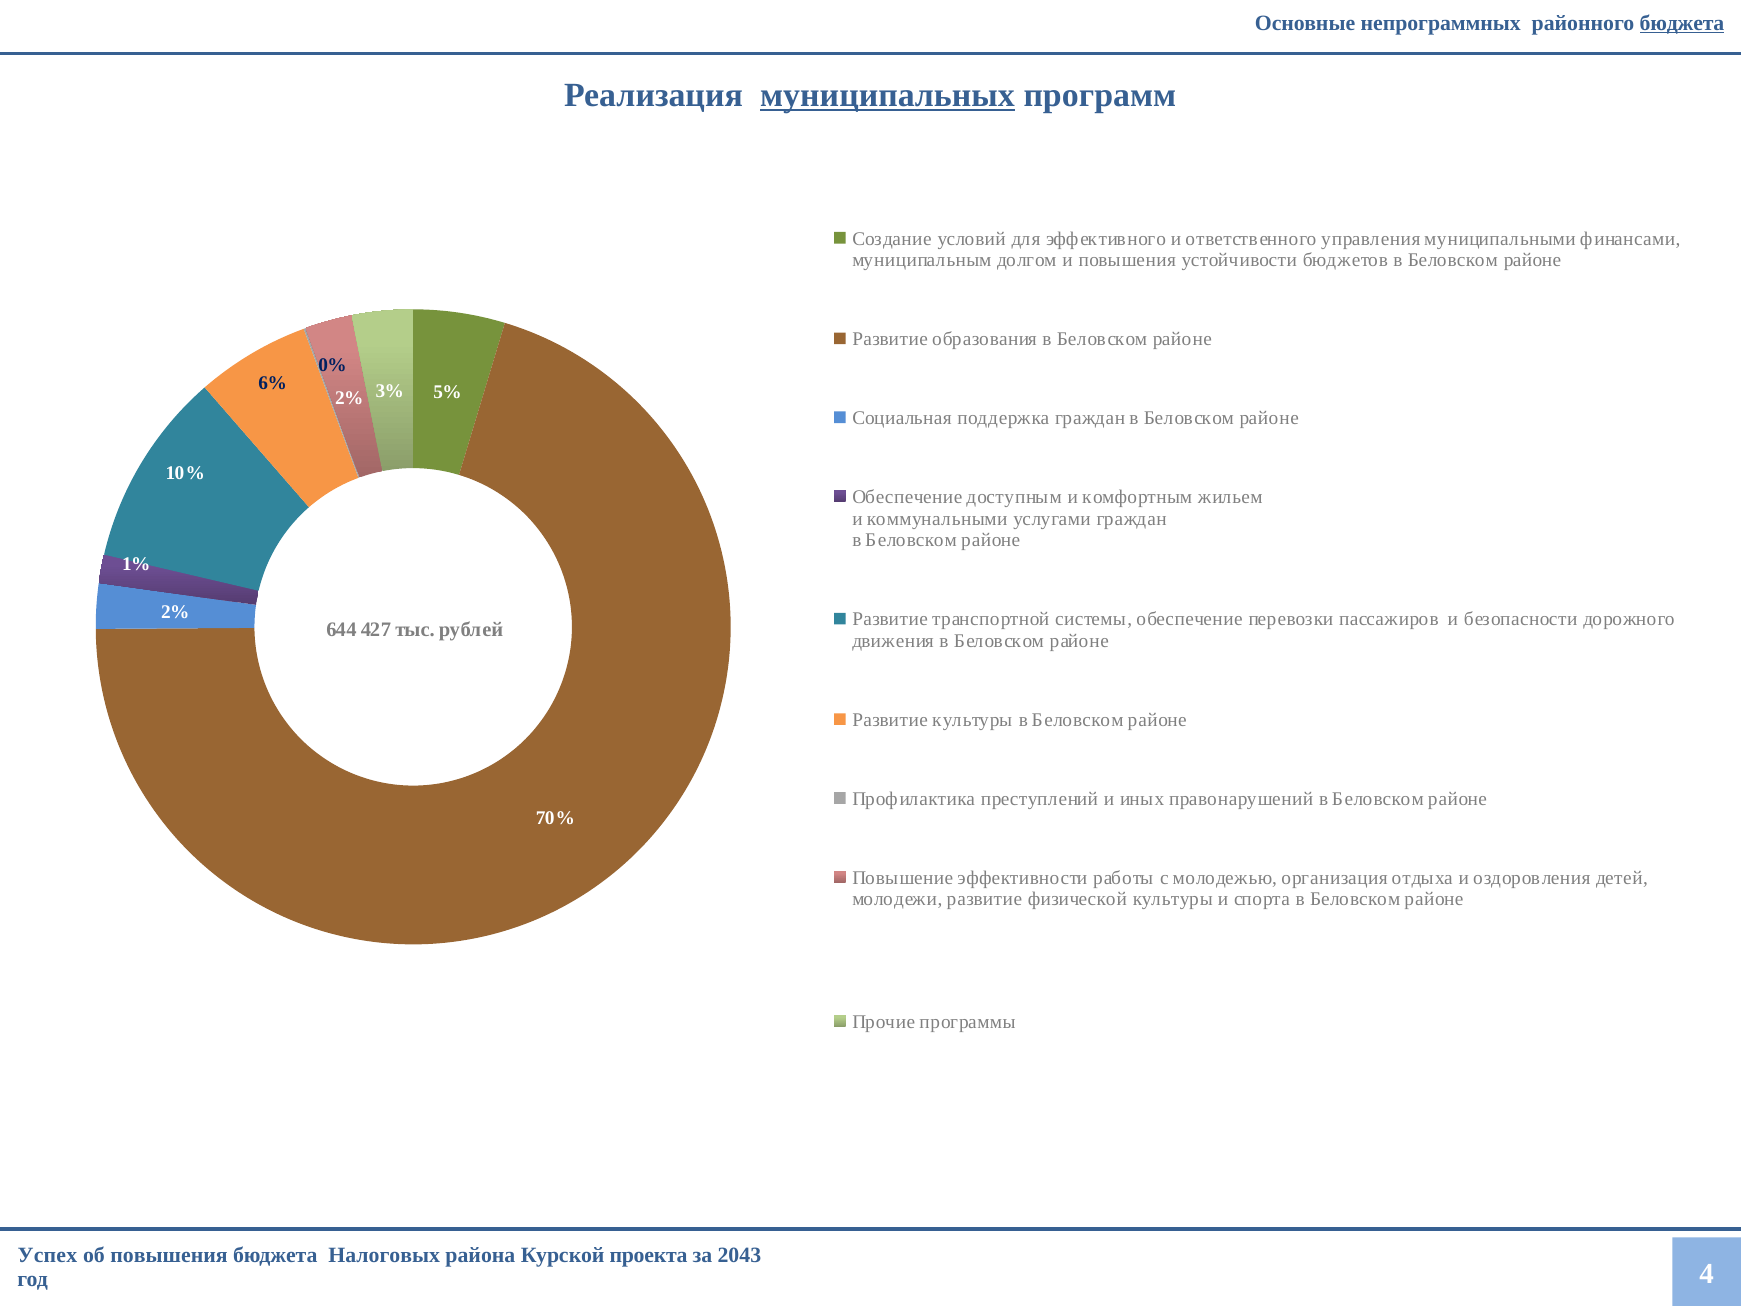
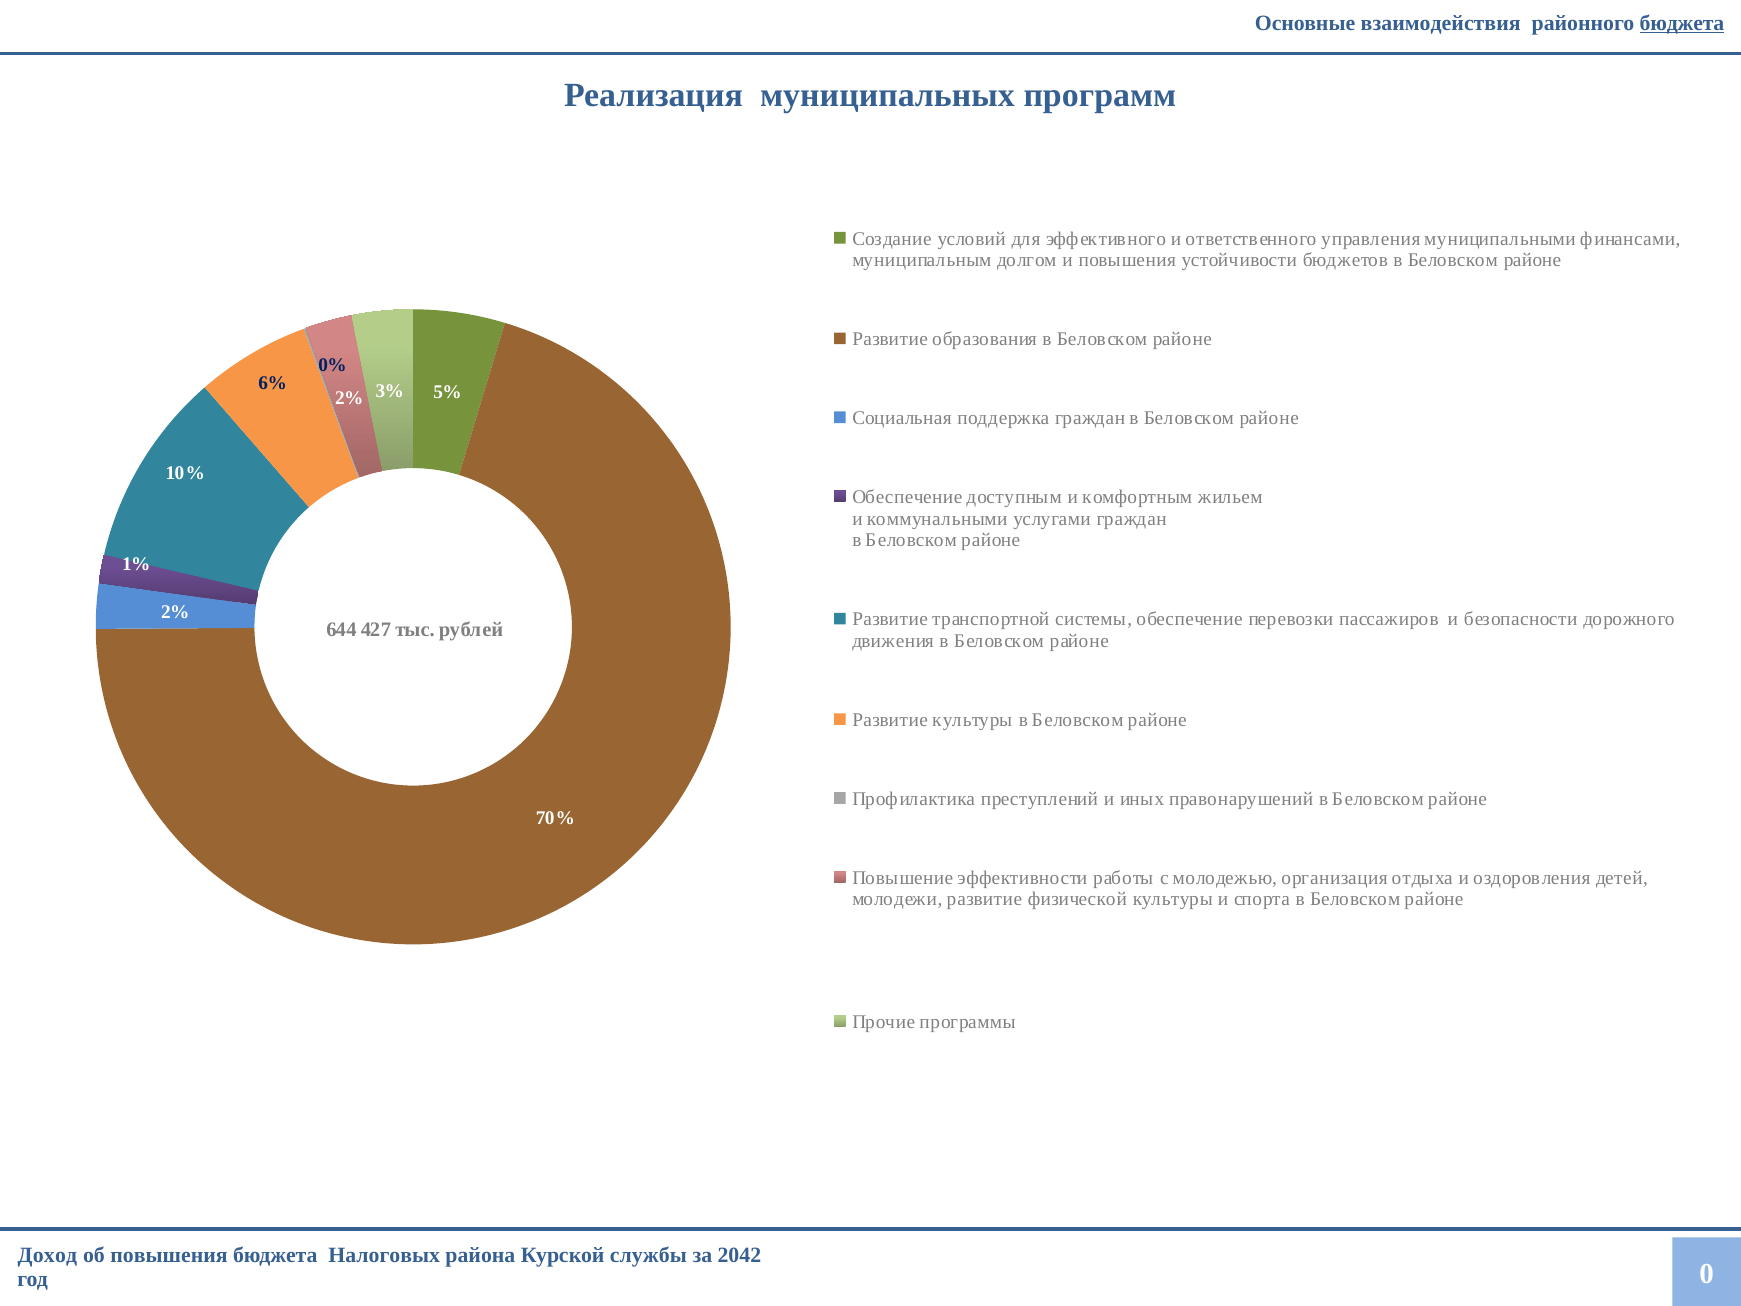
непрограммных: непрограммных -> взаимодействия (1441, 23)
муниципальных underline: present -> none (887, 96)
Успех: Успех -> Доход (47, 1255)
проекта: проекта -> службы (648, 1255)
2043: 2043 -> 2042 (739, 1255)
4: 4 -> 0 (1707, 1273)
